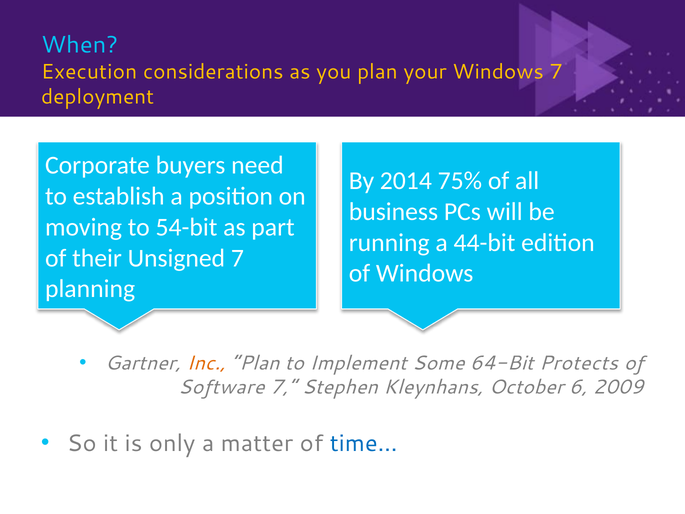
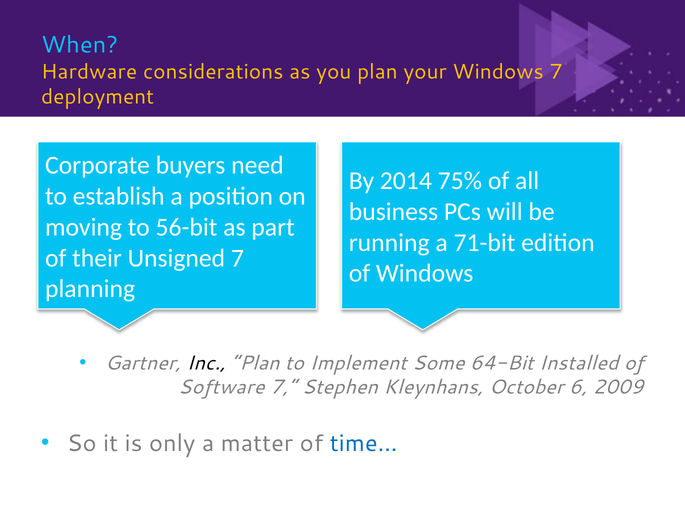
Execution: Execution -> Hardware (89, 72)
54-bit: 54-bit -> 56-bit (186, 227)
44-bit: 44-bit -> 71-bit (484, 243)
Inc colour: orange -> black (206, 363)
Protects: Protects -> Installed (579, 363)
